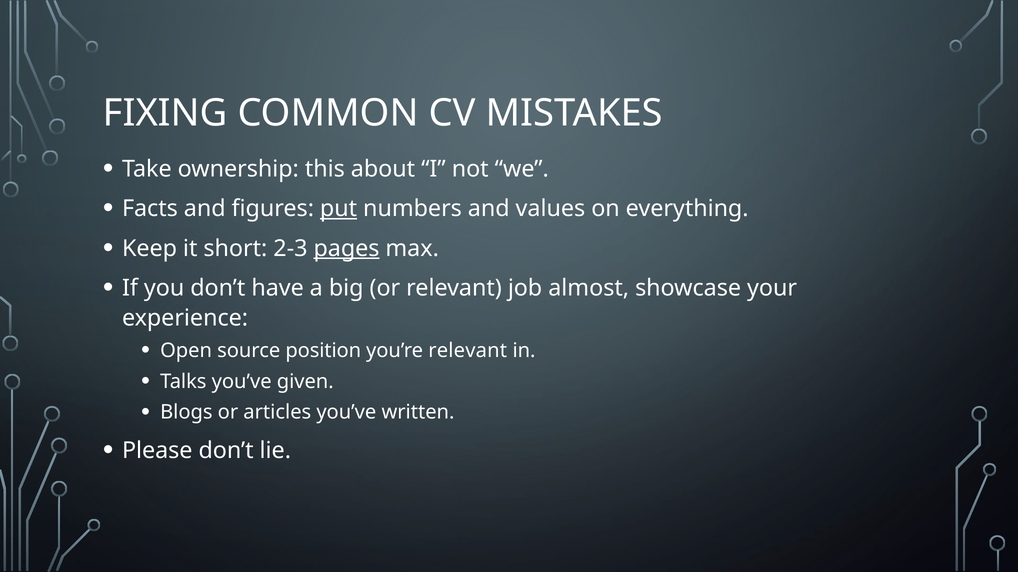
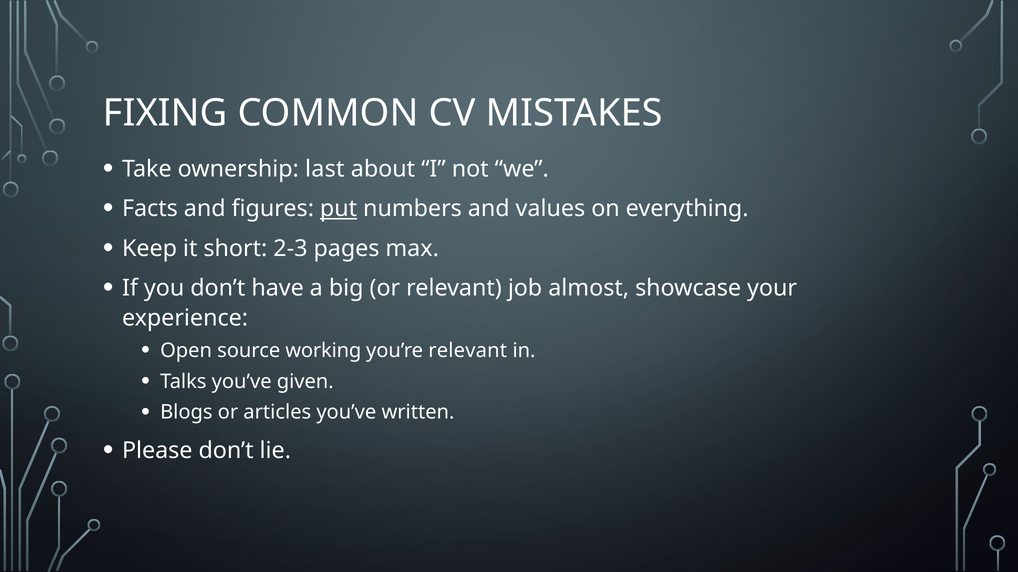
this: this -> last (325, 169)
pages underline: present -> none (347, 249)
position: position -> working (323, 351)
